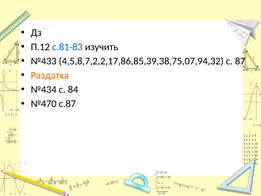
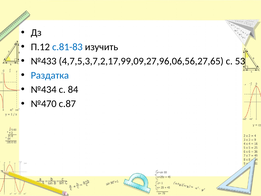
4,5,8,7,2,2,17,86,85,39,38,75,07,94,32: 4,5,8,7,2,2,17,86,85,39,38,75,07,94,32 -> 4,7,5,3,7,2,17,99,09,27,96,06,56,27,65 (141, 61)
87: 87 -> 53 (240, 61)
Раздатка colour: orange -> blue (50, 75)
